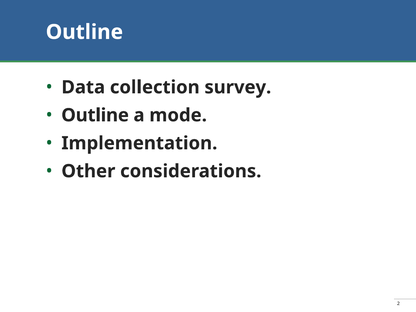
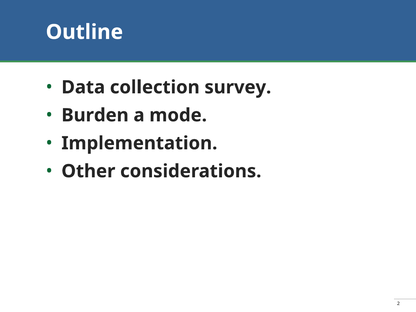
Outline: Outline -> Burden (95, 115)
